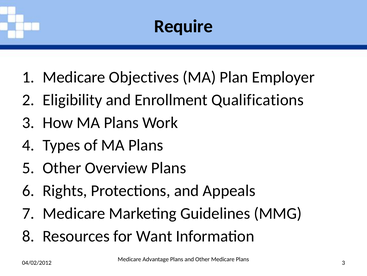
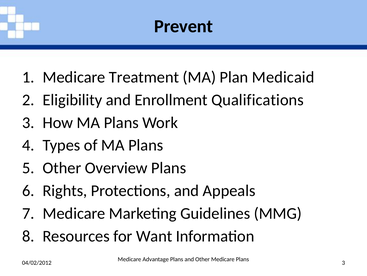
Require: Require -> Prevent (184, 26)
Objectives: Objectives -> Treatment (144, 77)
Employer: Employer -> Medicaid (283, 77)
